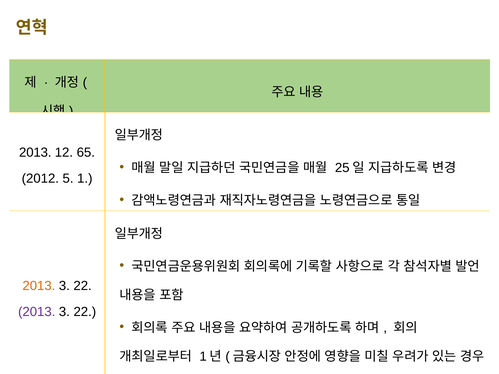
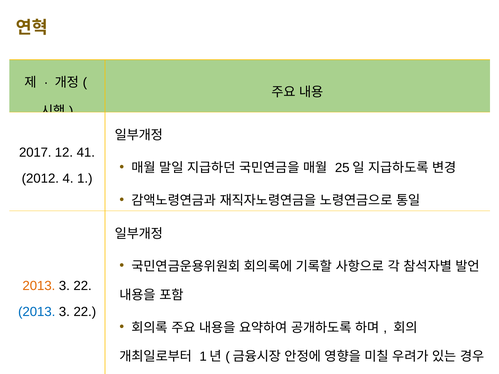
2013: 2013 -> 2017 (35, 152)
65: 65 -> 41 (86, 152)
5: 5 -> 4 (68, 179)
2013 colour: purple -> blue (37, 312)
